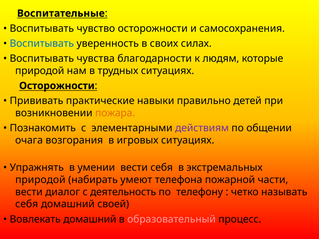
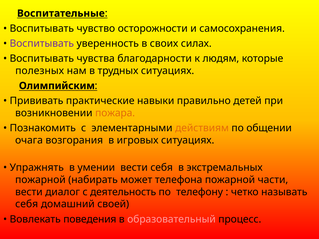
Воспитывать colour: blue -> purple (42, 44)
природой: природой -> полезных (40, 71)
Осторожности: Осторожности -> Олимпийским (57, 86)
действиям colour: purple -> orange (202, 128)
природой: природой -> пожарной (40, 180)
умеют: умеют -> может (136, 180)
Вовлекать домашний: домашний -> поведения (90, 219)
